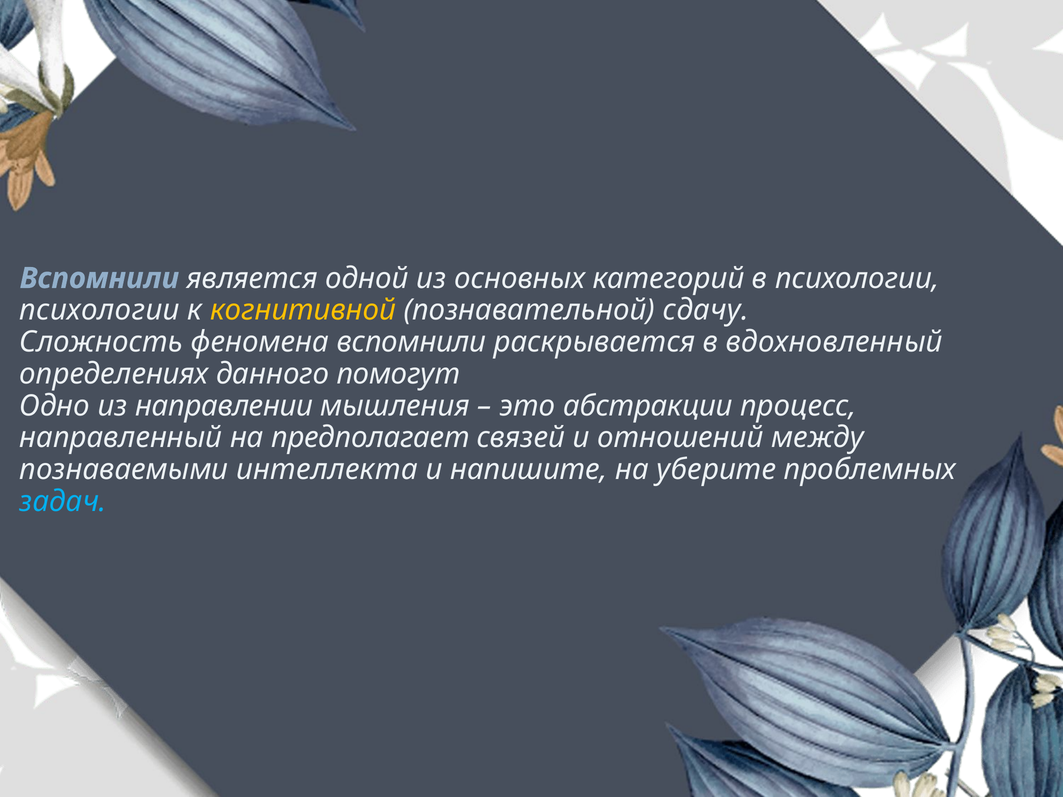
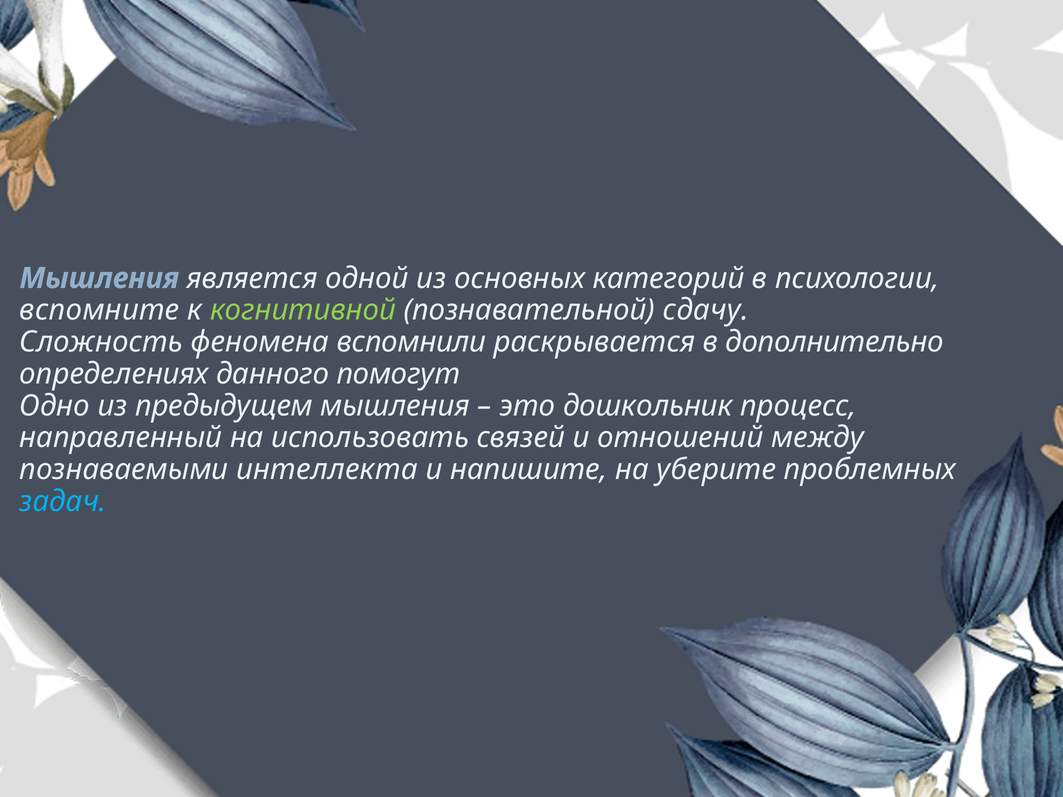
Вспомнили: Вспомнили -> Мышления (99, 278)
психологии: психологии -> вспомните (99, 310)
когнитивной colour: yellow -> light green (303, 310)
вдохновленный: вдохновленный -> дополнительно (835, 342)
направлении: направлении -> предыдущем (224, 406)
абстракции: абстракции -> дошкольник (648, 406)
предполагает: предполагает -> использовать (370, 438)
